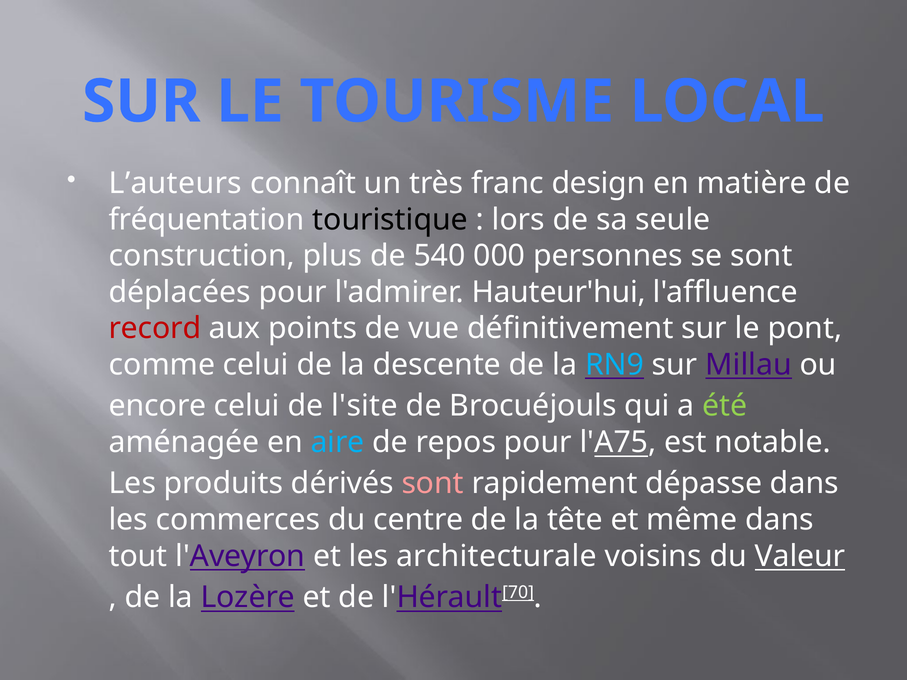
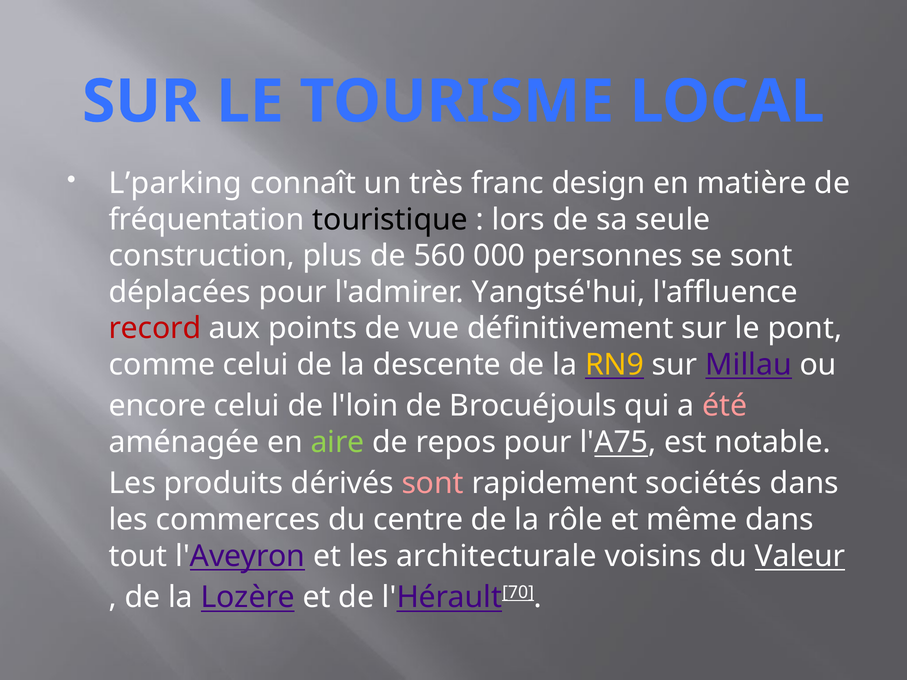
L’auteurs: L’auteurs -> L’parking (175, 183)
540: 540 -> 560 (440, 256)
Hauteur'hui: Hauteur'hui -> Yangtsé'hui (559, 292)
RN9 colour: light blue -> yellow (615, 365)
l'site: l'site -> l'loin (365, 406)
été colour: light green -> pink (725, 406)
aire colour: light blue -> light green (338, 442)
dépasse: dépasse -> sociétés (704, 484)
tête: tête -> rôle (575, 520)
